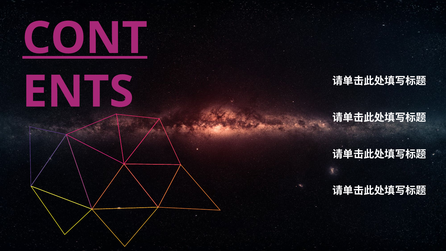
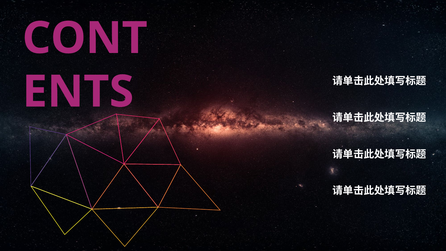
CONT underline: present -> none (85, 38)
